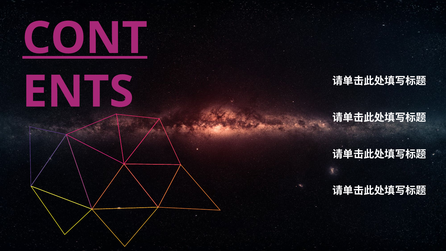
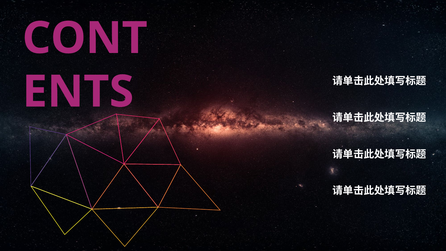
CONT underline: present -> none (85, 38)
